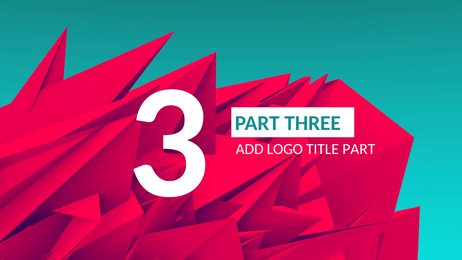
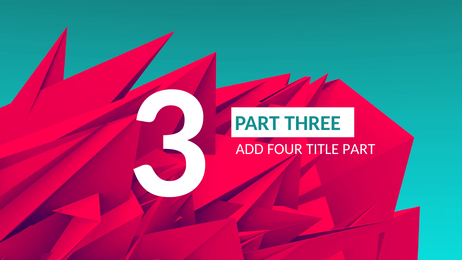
LOGO: LOGO -> FOUR (285, 149)
